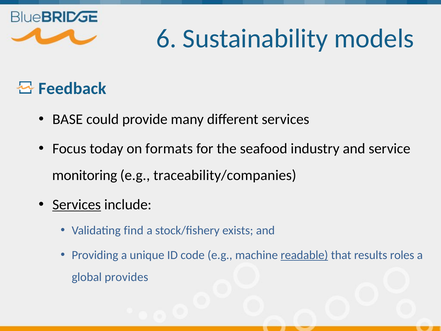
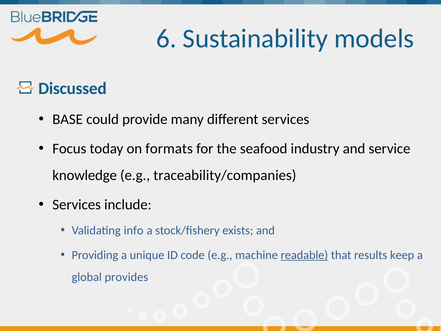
Feedback: Feedback -> Discussed (72, 89)
monitoring: monitoring -> knowledge (85, 175)
Services underline: present -> none (77, 205)
find: find -> info (134, 230)
roles: roles -> keep (402, 255)
